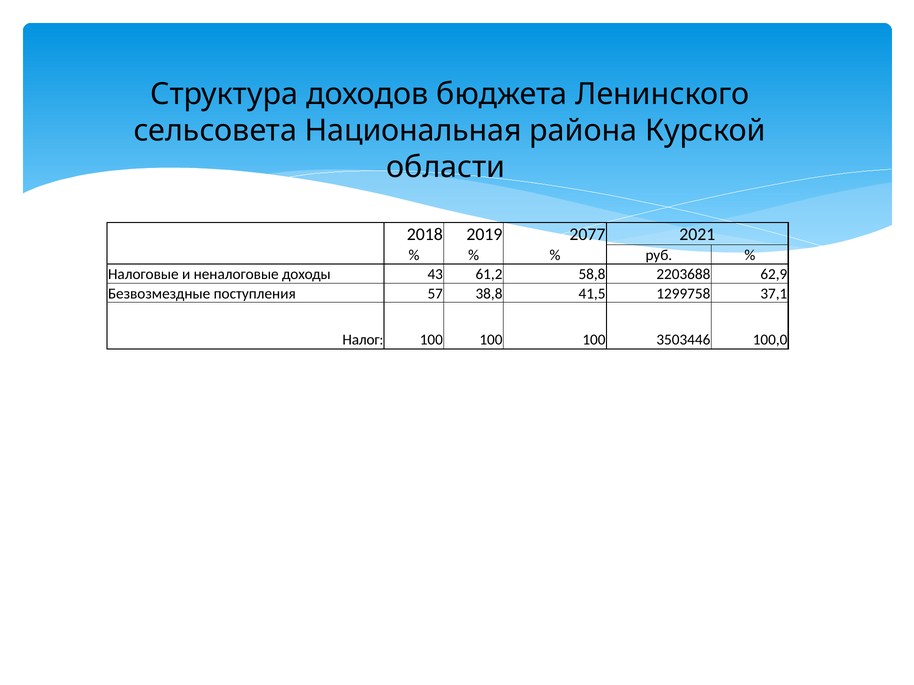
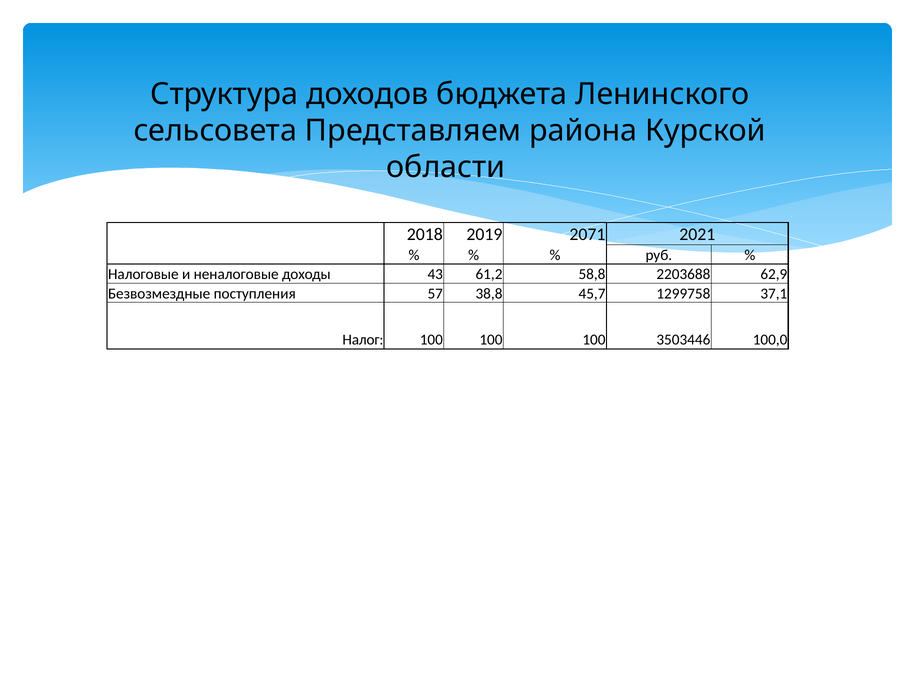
Национальная: Национальная -> Представляем (413, 131)
2077: 2077 -> 2071 (587, 235)
41,5: 41,5 -> 45,7 (592, 294)
